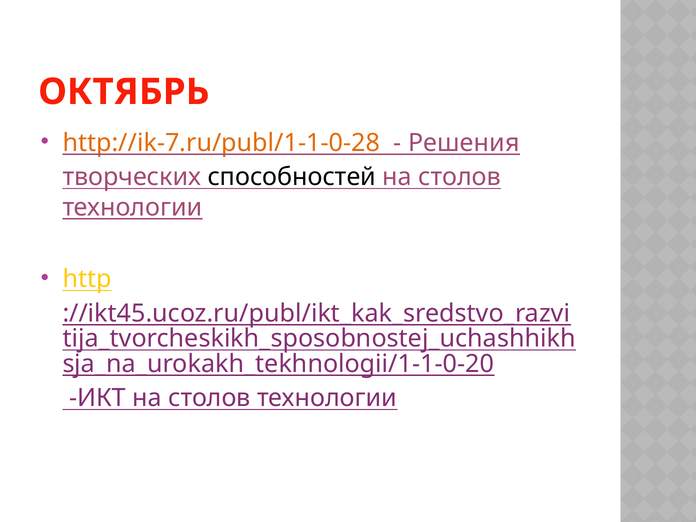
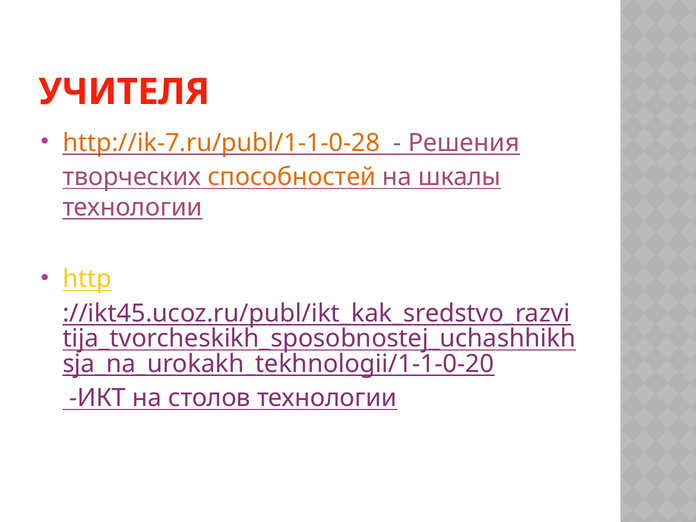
ОКТЯБРЬ: ОКТЯБРЬ -> УЧИТЕЛЯ (124, 92)
способностей colour: black -> orange (292, 177)
столов: столов -> шкалы (460, 177)
